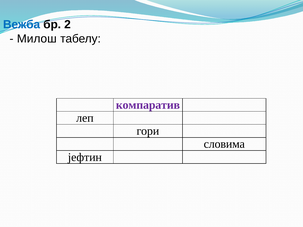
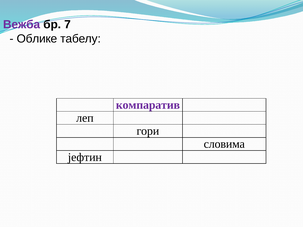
Вежба colour: blue -> purple (22, 25)
2: 2 -> 7 (68, 25)
Милош: Милош -> Облике (37, 39)
